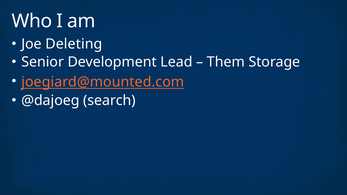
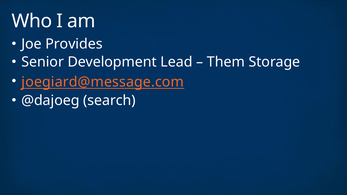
Deleting: Deleting -> Provides (74, 44)
joegiard@mounted.com: joegiard@mounted.com -> joegiard@message.com (103, 82)
